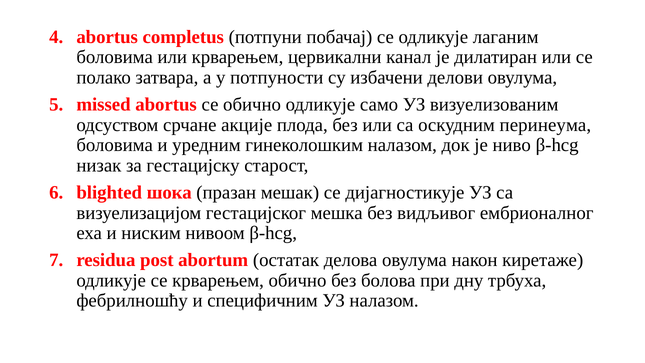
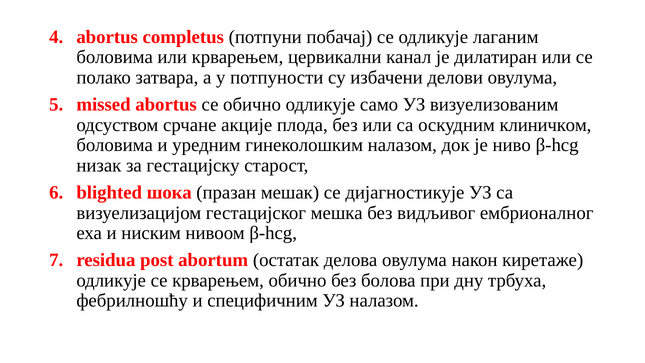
перинеума: перинеума -> клиничком (545, 125)
